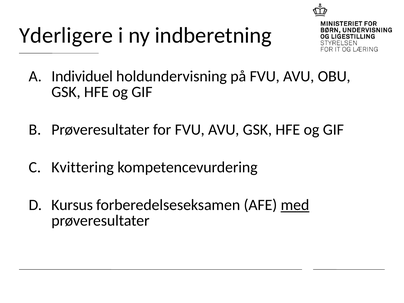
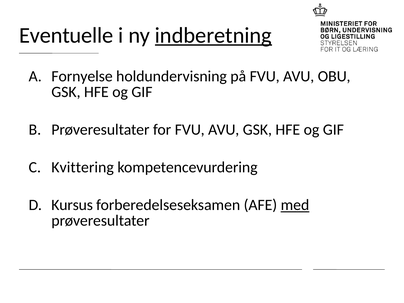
Yderligere: Yderligere -> Eventuelle (66, 35)
indberetning underline: none -> present (213, 35)
Individuel: Individuel -> Fornyelse (82, 76)
